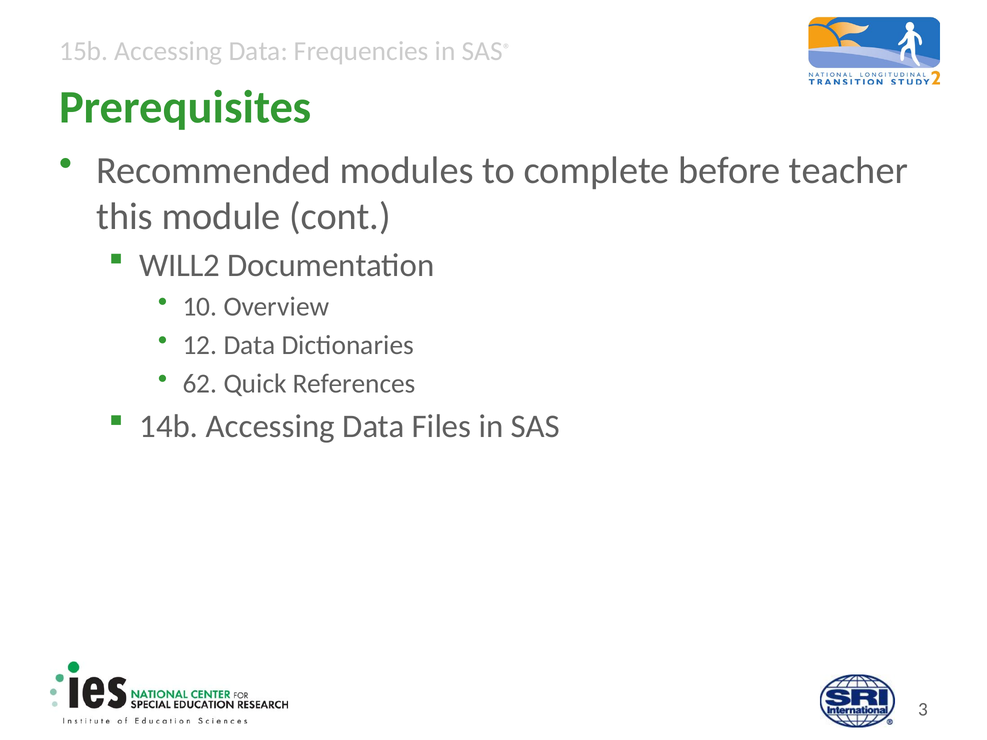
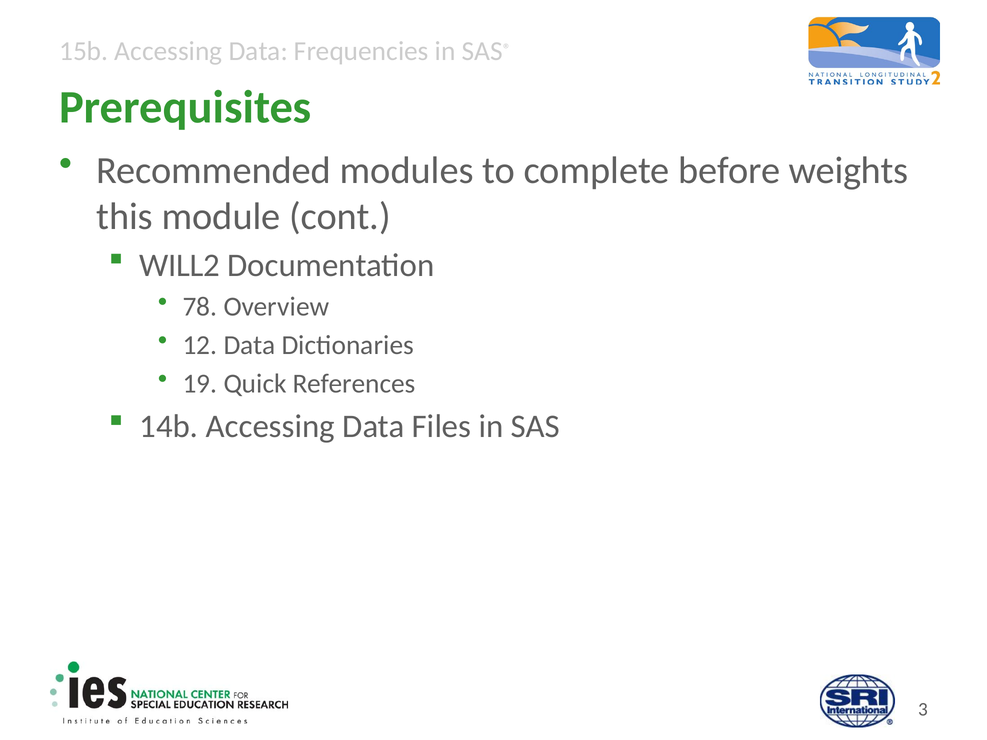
teacher: teacher -> weights (849, 170)
10: 10 -> 78 (200, 307)
62: 62 -> 19 (200, 384)
